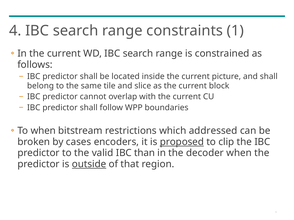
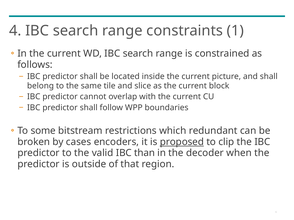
To when: when -> some (43, 131)
addressed: addressed -> redundant (213, 131)
outside underline: present -> none (89, 164)
